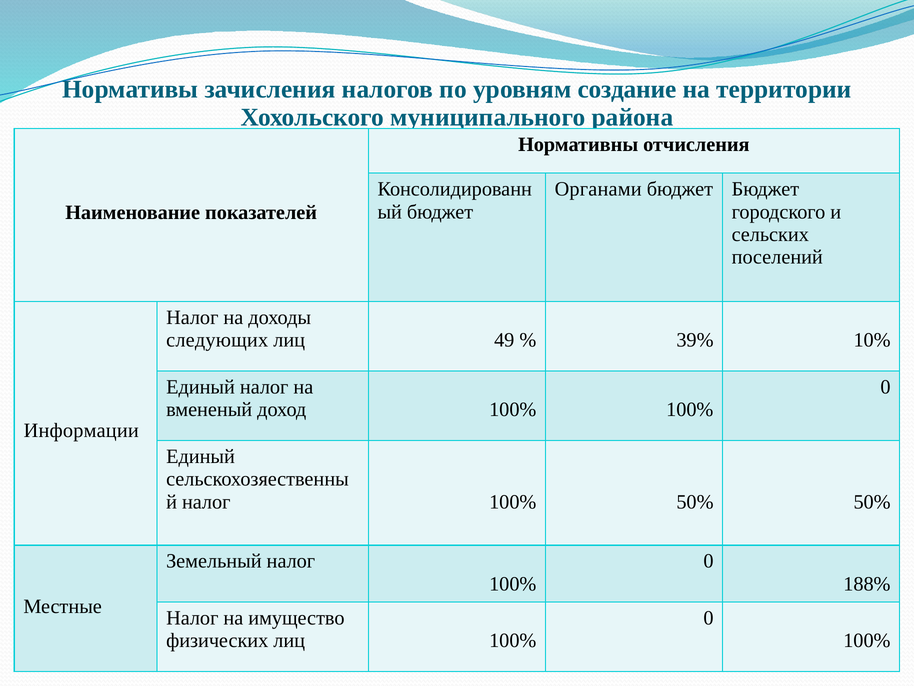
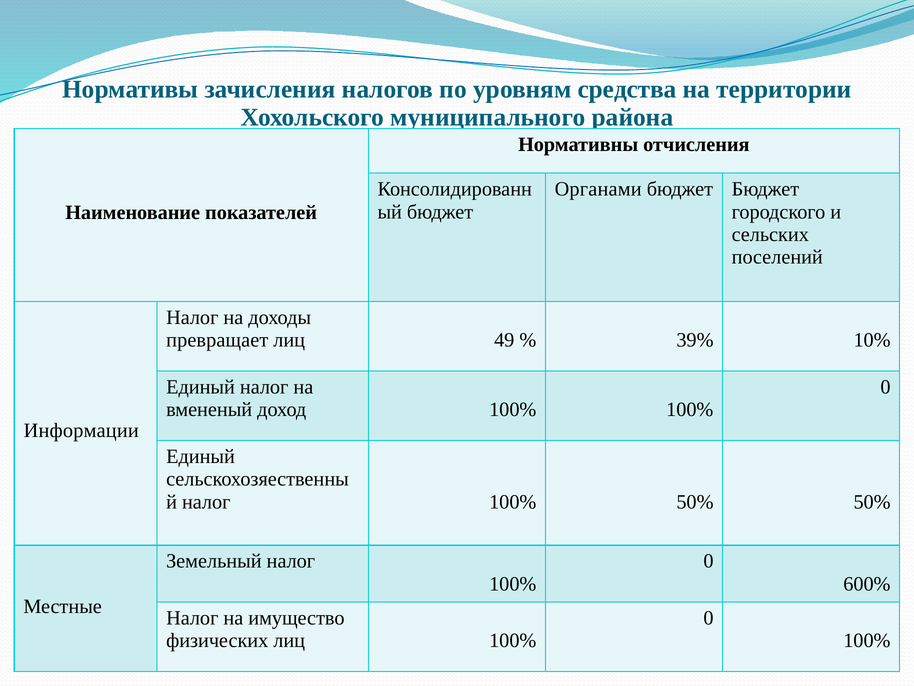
создание: создание -> средства (627, 89)
следующих: следующих -> превращает (217, 340)
188%: 188% -> 600% (867, 583)
